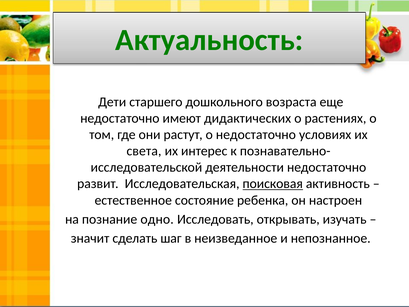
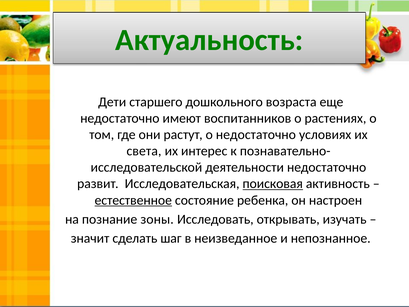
дидактических: дидактических -> воспитанников (248, 118)
естественное underline: none -> present (133, 200)
одно: одно -> зоны (157, 219)
